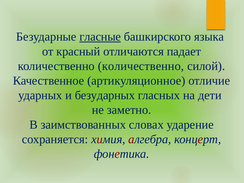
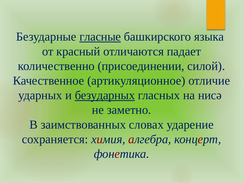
количественно количественно: количественно -> присоединении (141, 66)
безударных underline: none -> present (105, 95)
дети: дети -> нисә (210, 95)
